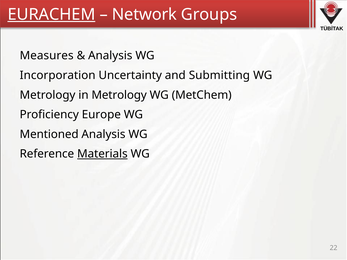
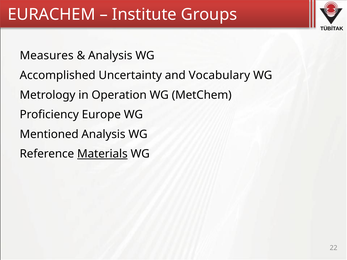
EURACHEM underline: present -> none (51, 14)
Network: Network -> Institute (144, 14)
Incorporation: Incorporation -> Accomplished (58, 75)
Submitting: Submitting -> Vocabulary (219, 75)
in Metrology: Metrology -> Operation (119, 95)
